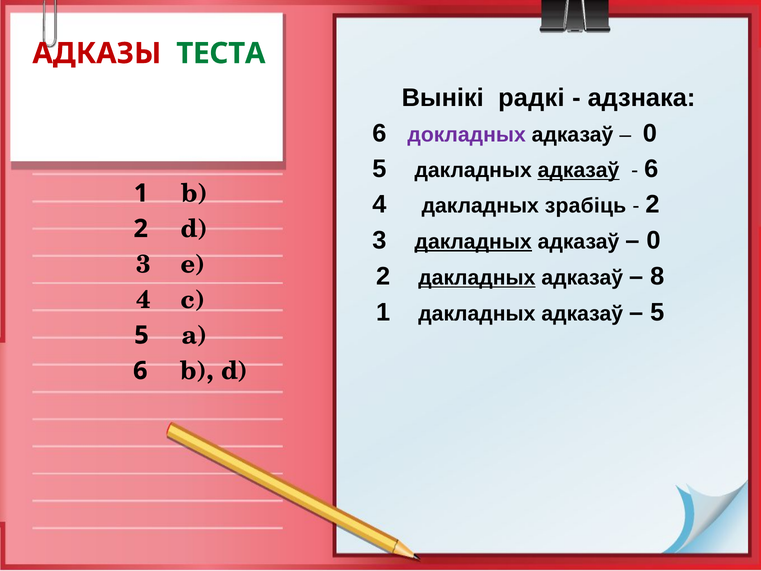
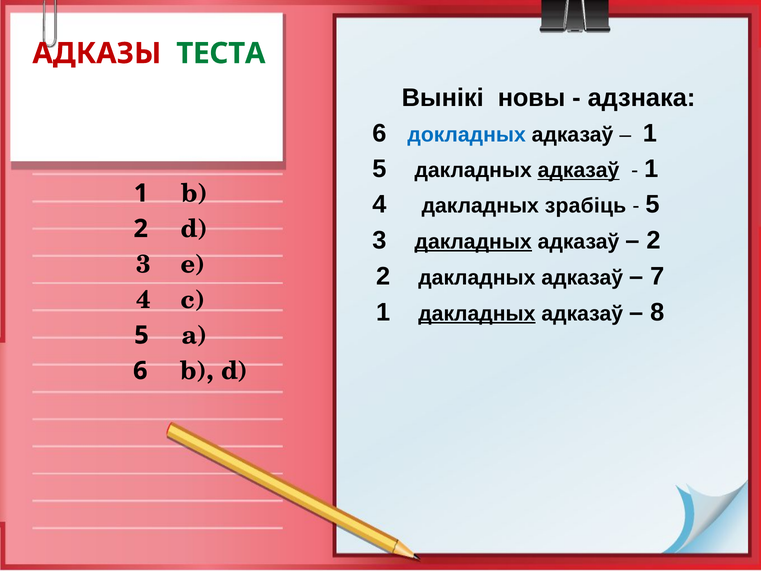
радкі: радкі -> новы (532, 98)
докладных colour: purple -> blue (467, 135)
0: 0 -> 1 (650, 134)
6: 6 -> 1 (651, 169)
2: 2 -> 5 (652, 205)
0: 0 -> 2 (653, 240)
дакладных underline: present -> none (477, 278)
8: 8 -> 7 (657, 276)
дакладных underline: none -> present (477, 313)
5: 5 -> 8 (657, 312)
